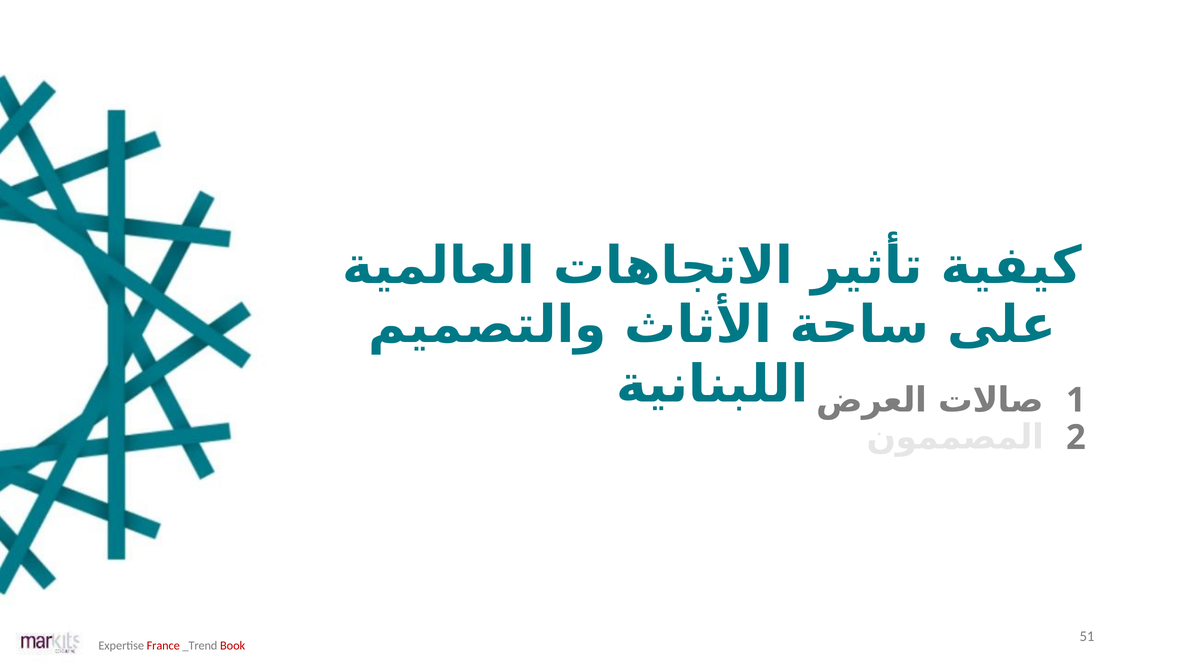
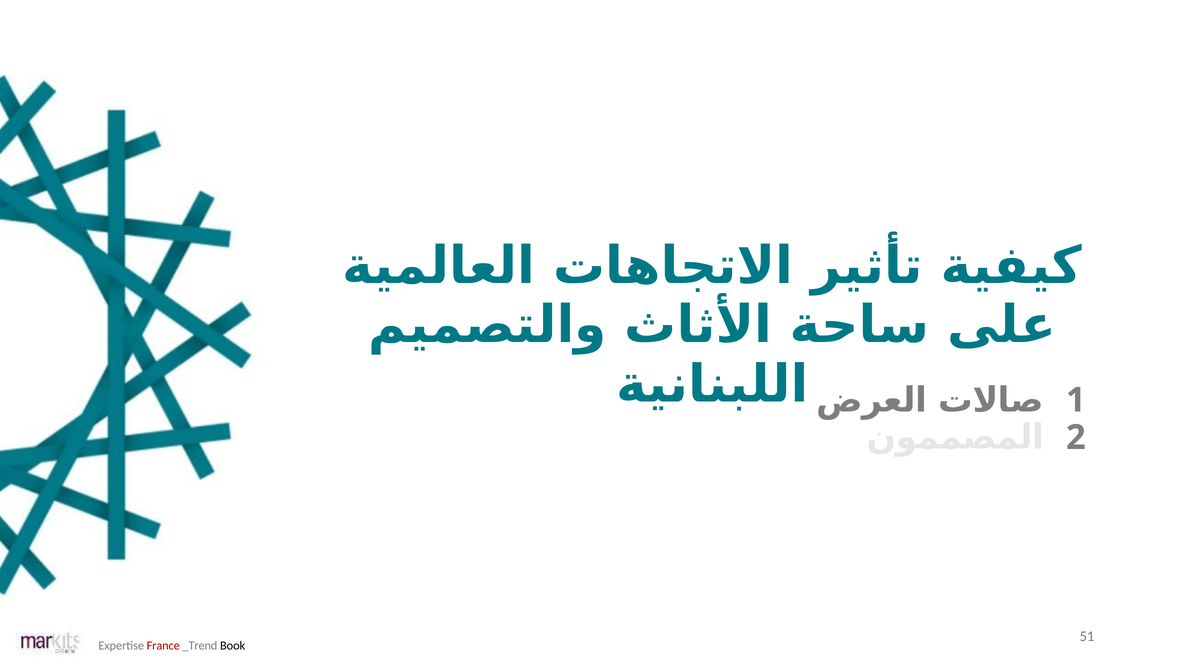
Book colour: red -> black (233, 645)
